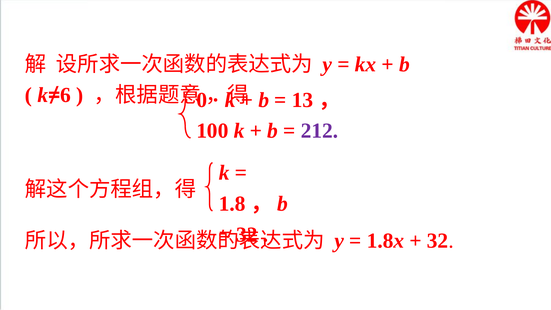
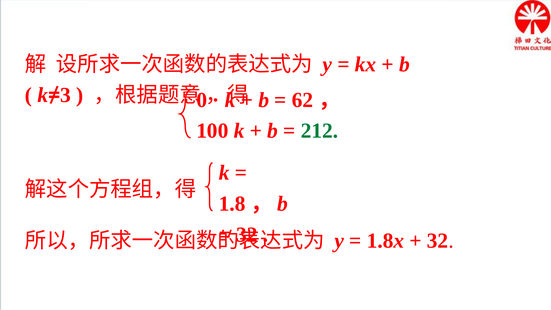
6: 6 -> 3 (66, 95)
13: 13 -> 62 (303, 100)
212 colour: purple -> green (319, 131)
